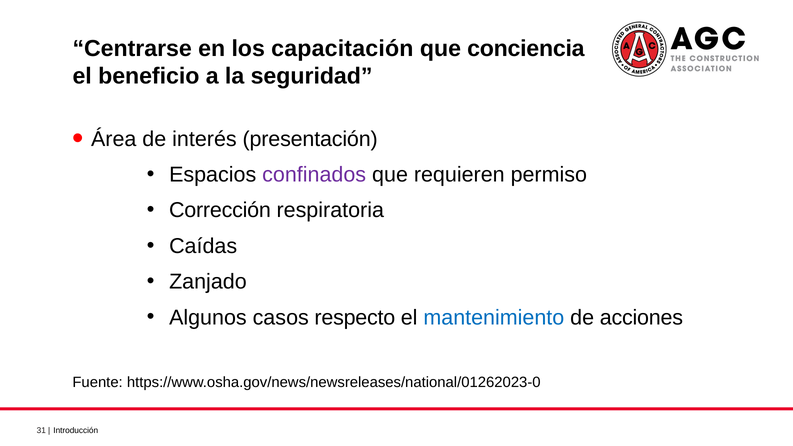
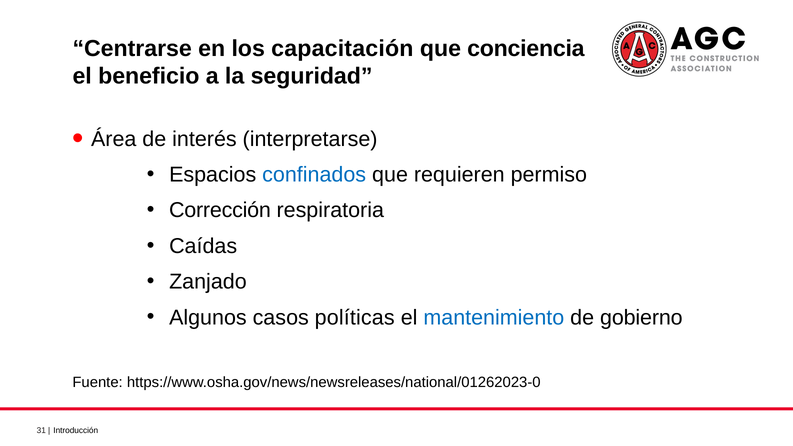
presentación: presentación -> interpretarse (310, 139)
confinados colour: purple -> blue (314, 175)
respecto: respecto -> políticas (355, 317)
acciones: acciones -> gobierno (641, 317)
